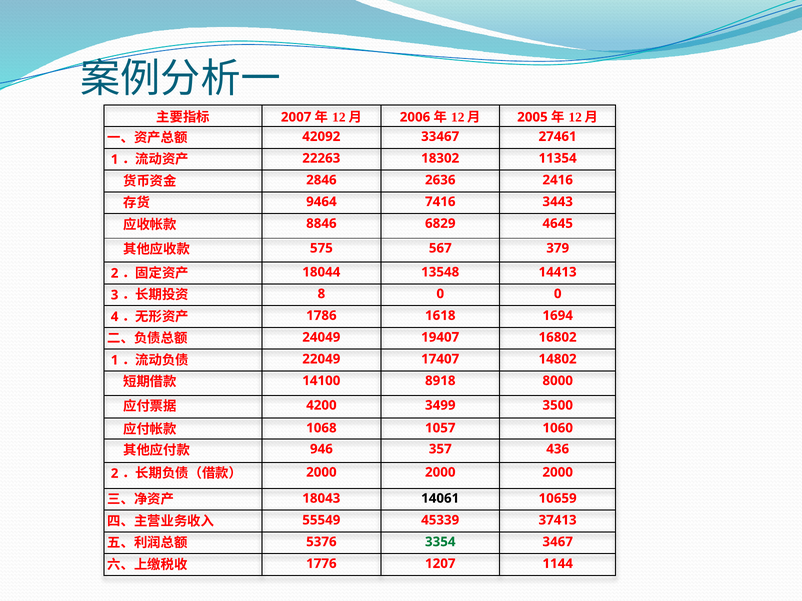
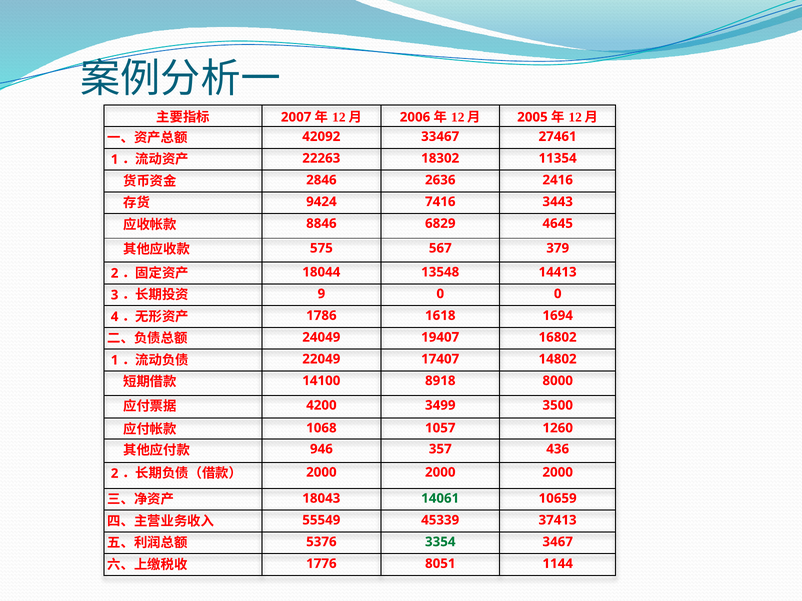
9464: 9464 -> 9424 (321, 202)
8: 8 -> 9 (321, 294)
1060: 1060 -> 1260 (558, 428)
14061 colour: black -> green (440, 499)
1207: 1207 -> 8051 (440, 564)
